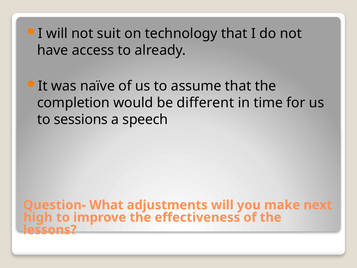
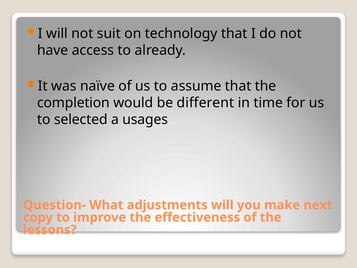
sessions: sessions -> selected (81, 119)
speech: speech -> usages (145, 119)
high: high -> copy (38, 217)
